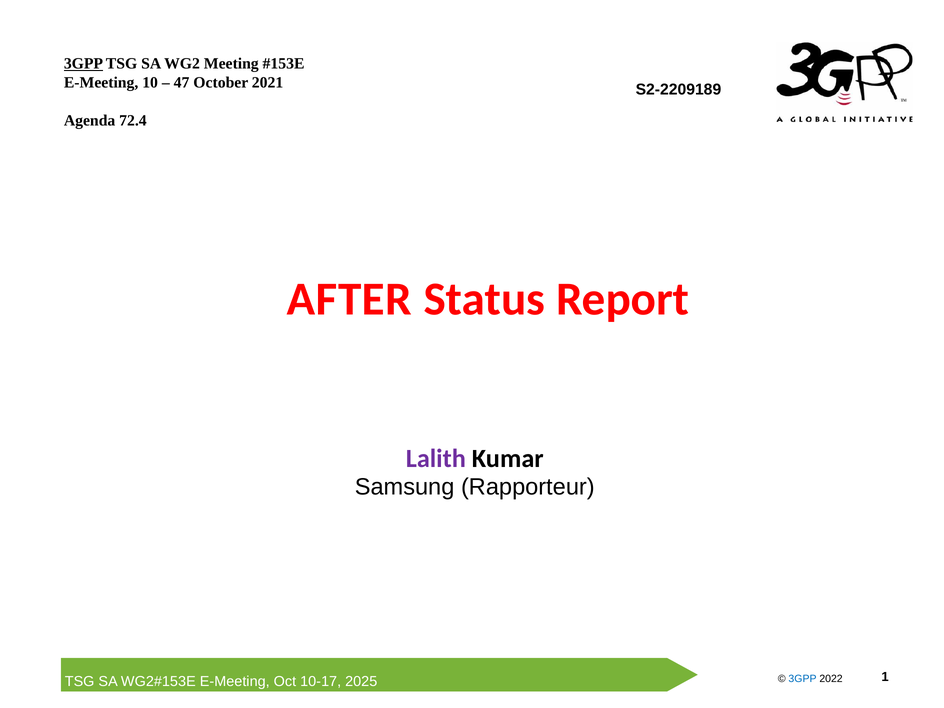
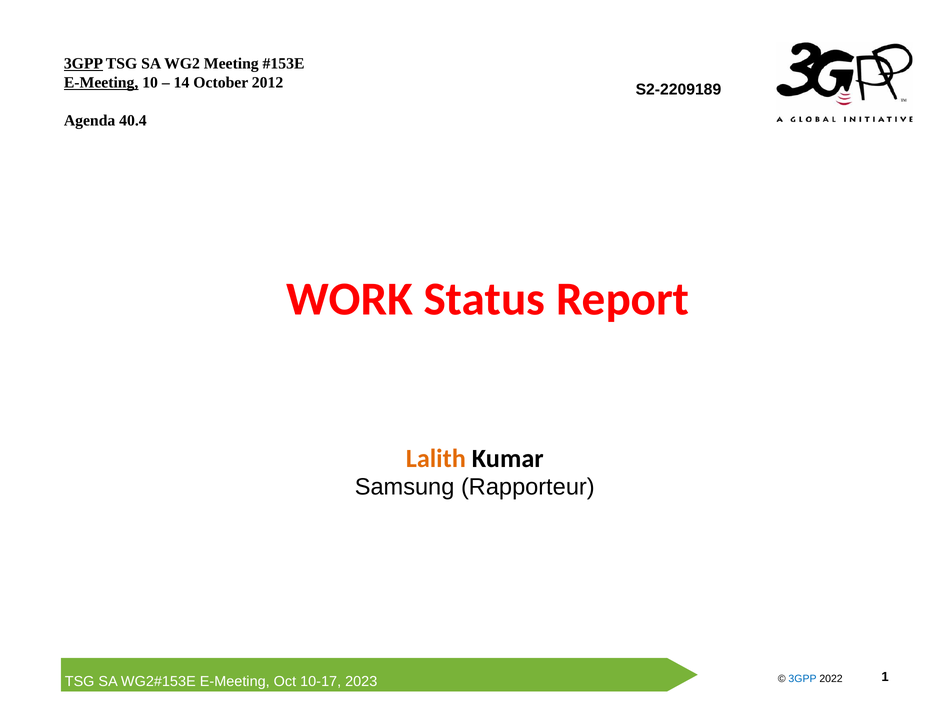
E-Meeting underline: none -> present (101, 83)
47: 47 -> 14 (182, 83)
October 2021: 2021 -> 2012 (268, 83)
72.4: 72.4 -> 40.4 (133, 120)
AFTER: AFTER -> WORK (350, 299)
Lalith colour: purple -> orange (436, 458)
2025: 2025 -> 2023 (361, 681)
